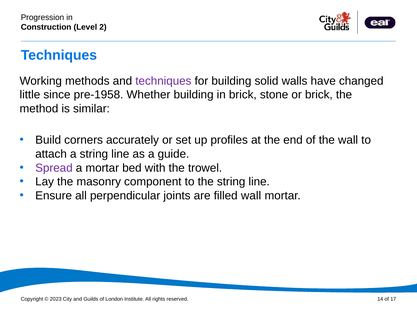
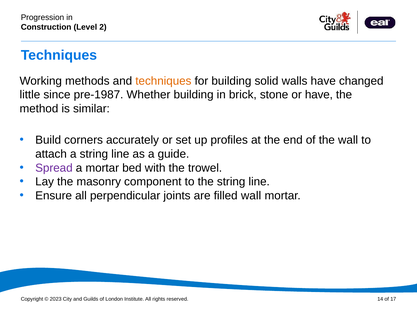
techniques colour: purple -> orange (163, 81)
pre-1958: pre-1958 -> pre-1987 (99, 95)
or brick: brick -> have (319, 95)
